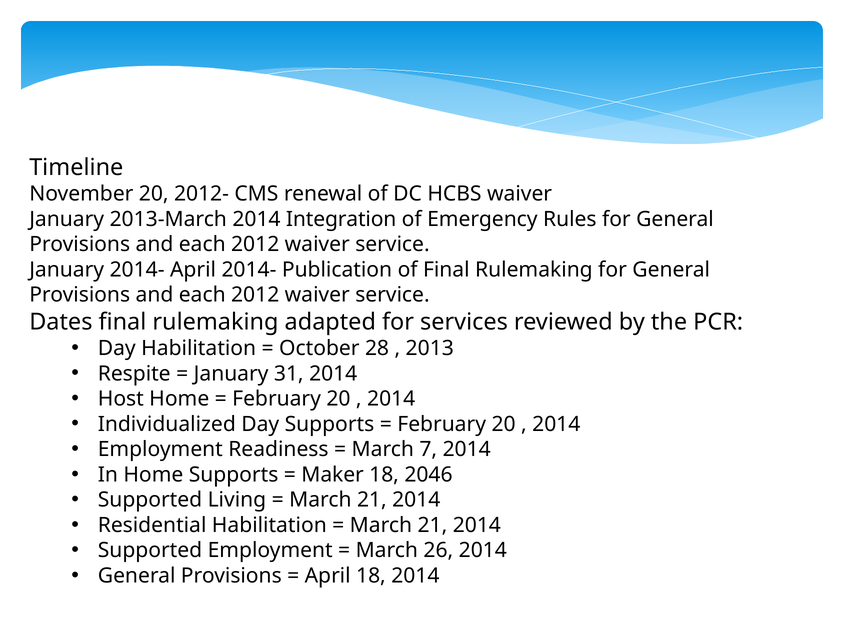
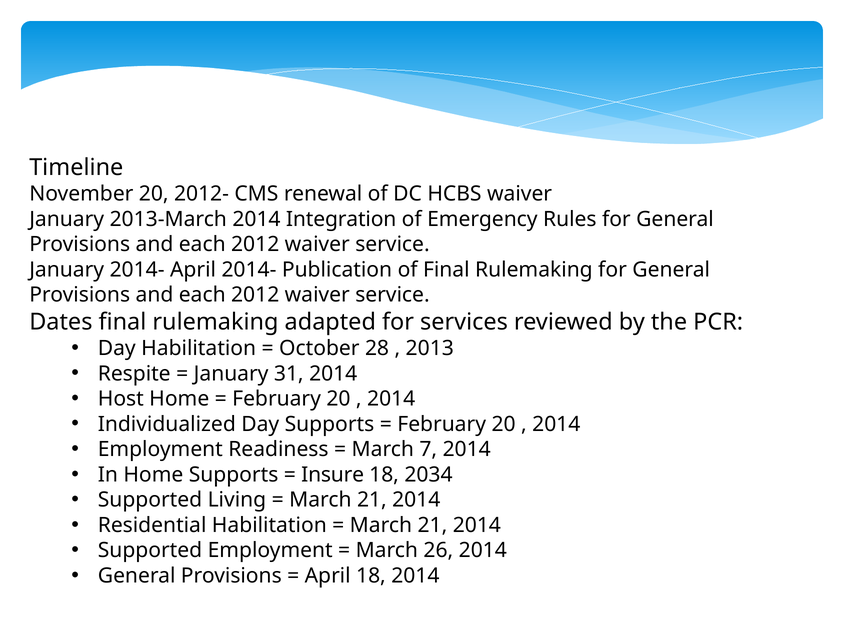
Maker: Maker -> Insure (333, 475)
2046: 2046 -> 2034 (429, 475)
